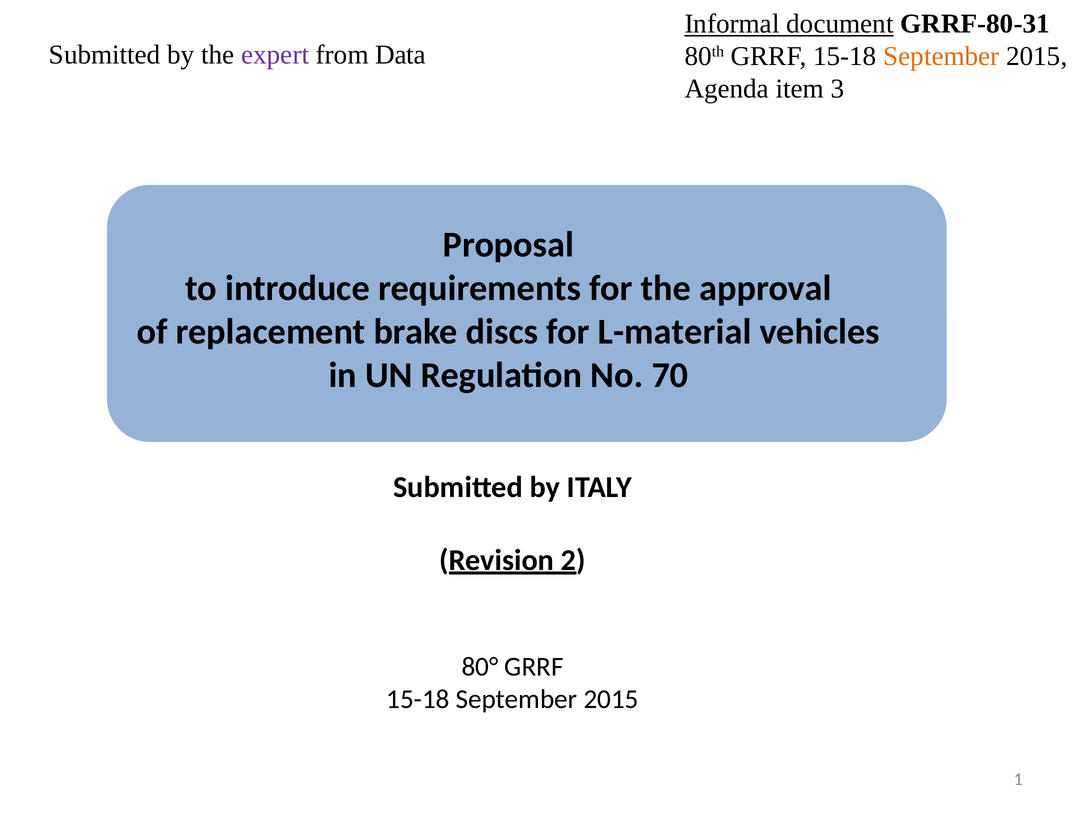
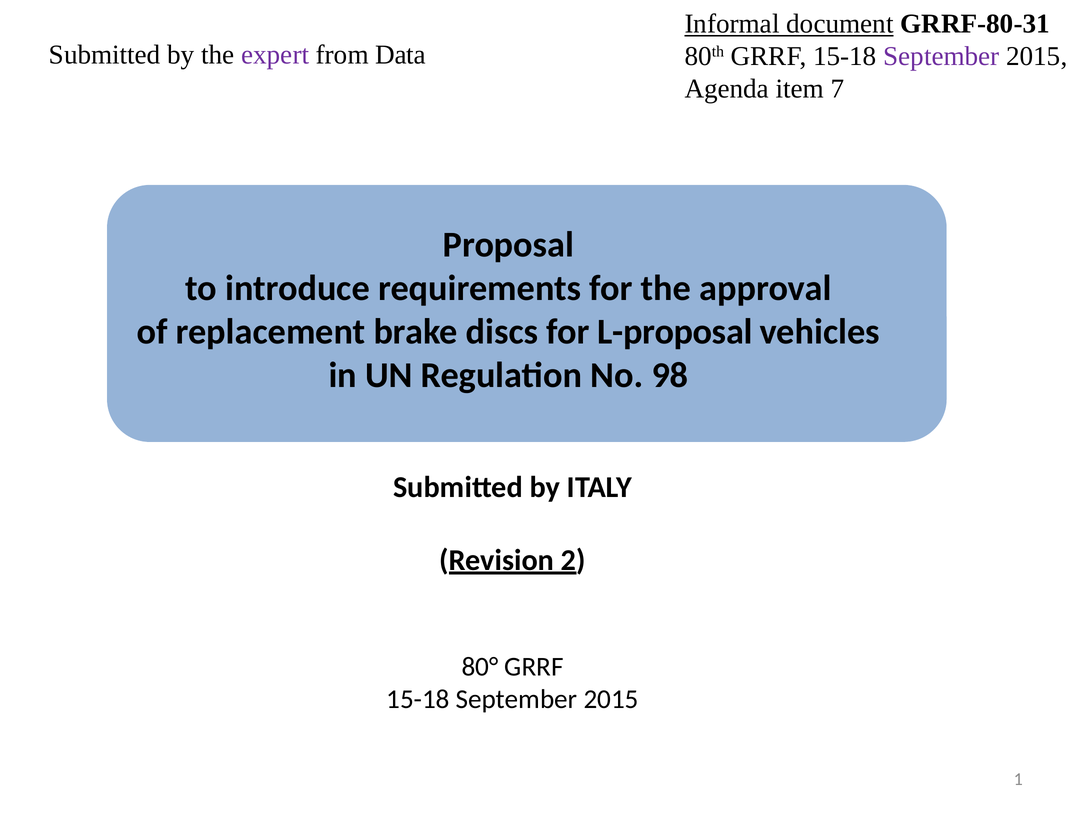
September colour: orange -> purple (941, 56)
3: 3 -> 7 (838, 89)
L-material: L-material -> L-proposal (675, 332)
70: 70 -> 98 (670, 375)
